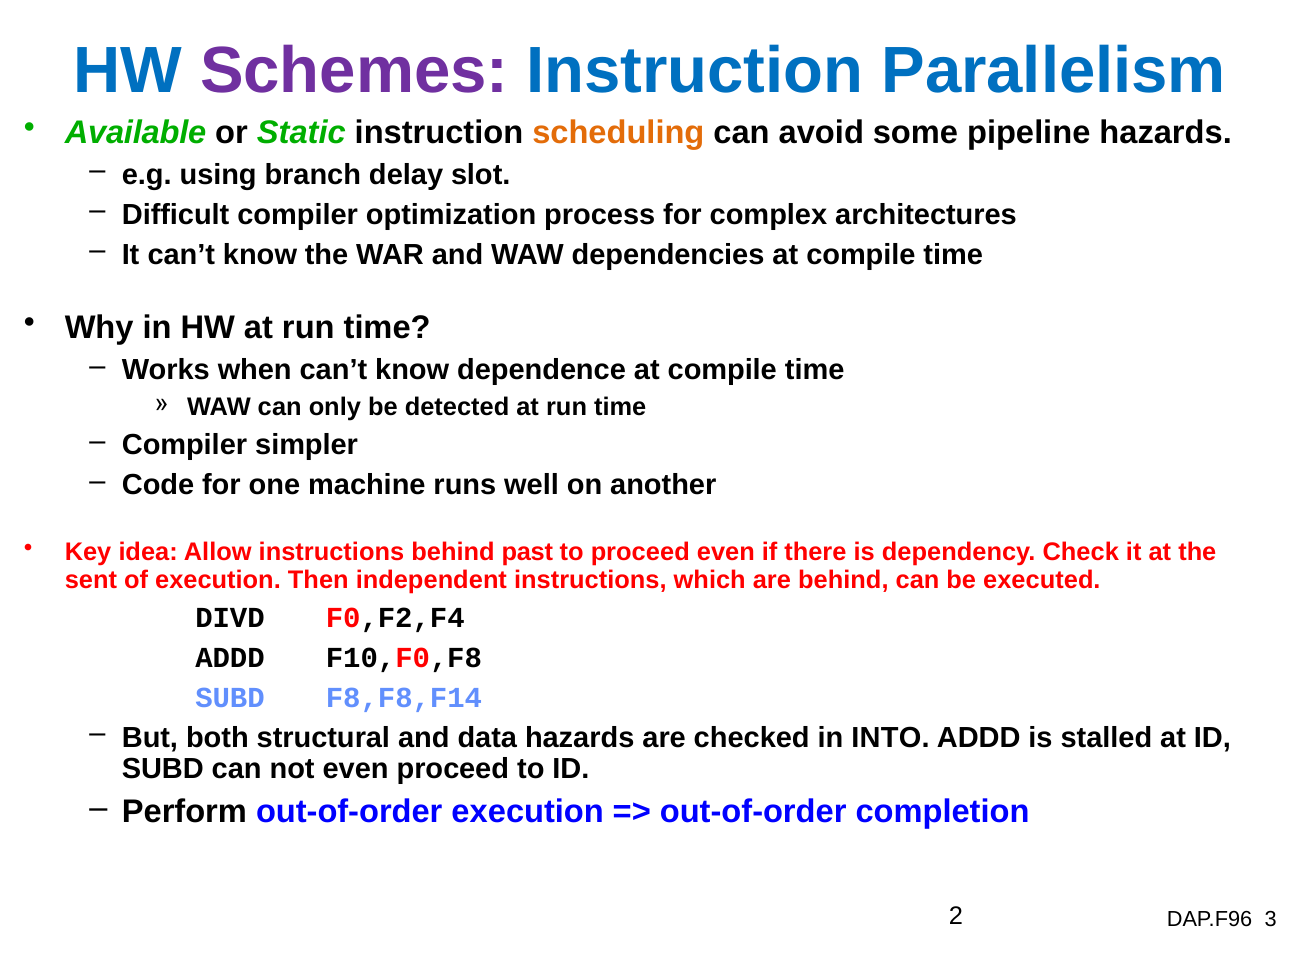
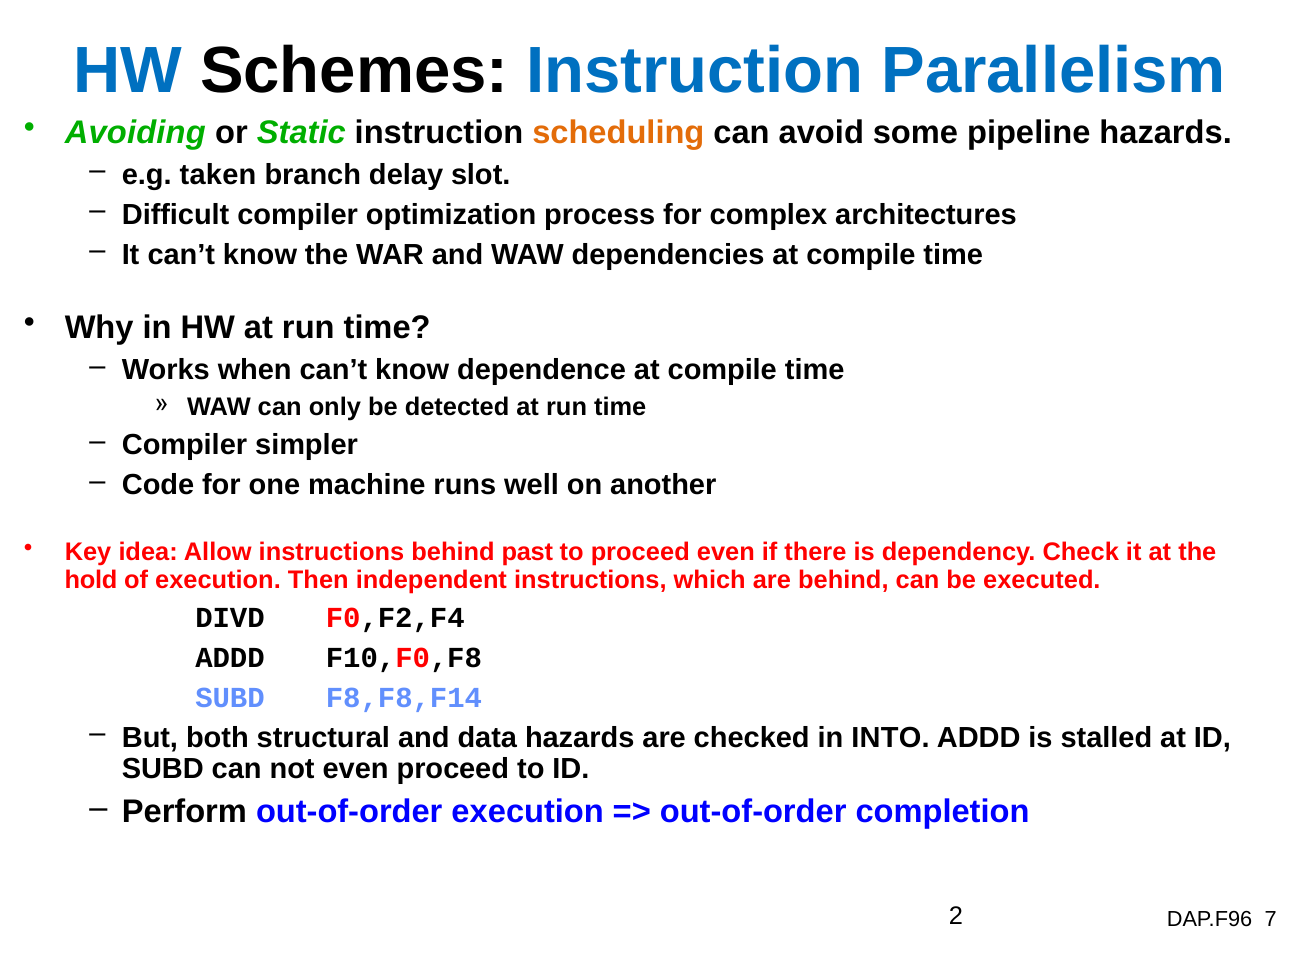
Schemes colour: purple -> black (354, 71)
Available: Available -> Avoiding (135, 133)
using: using -> taken (218, 175)
sent: sent -> hold (91, 579)
3: 3 -> 7 (1271, 919)
